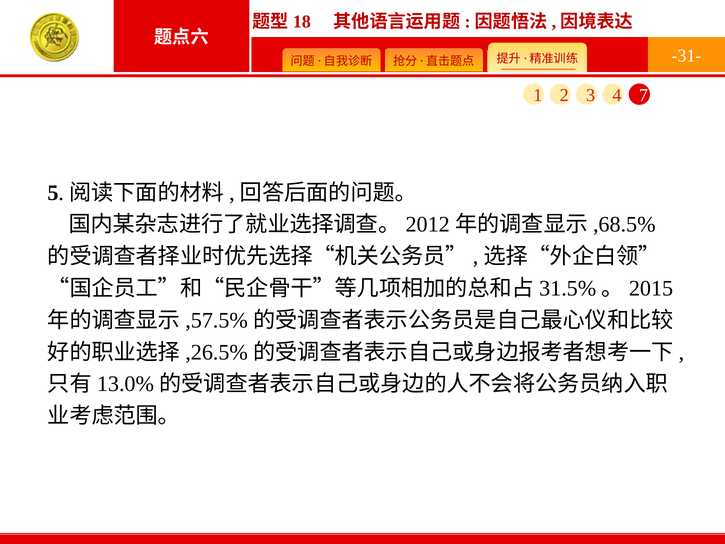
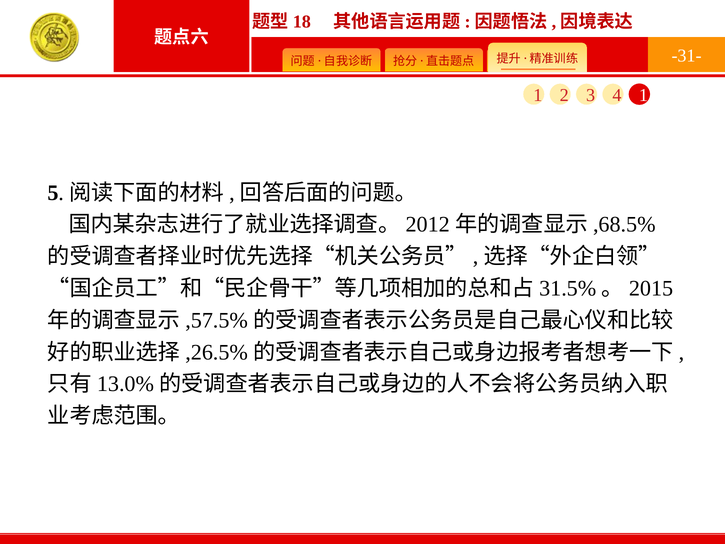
4 7: 7 -> 1 (643, 95)
